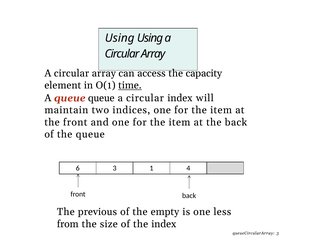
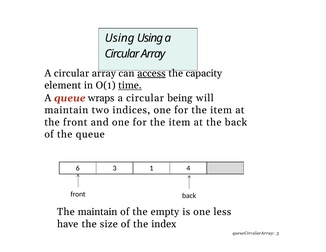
access underline: none -> present (151, 73)
queue queue: queue -> wraps (101, 98)
circular index: index -> being (180, 98)
The previous: previous -> maintain (98, 212)
from: from -> have (68, 224)
